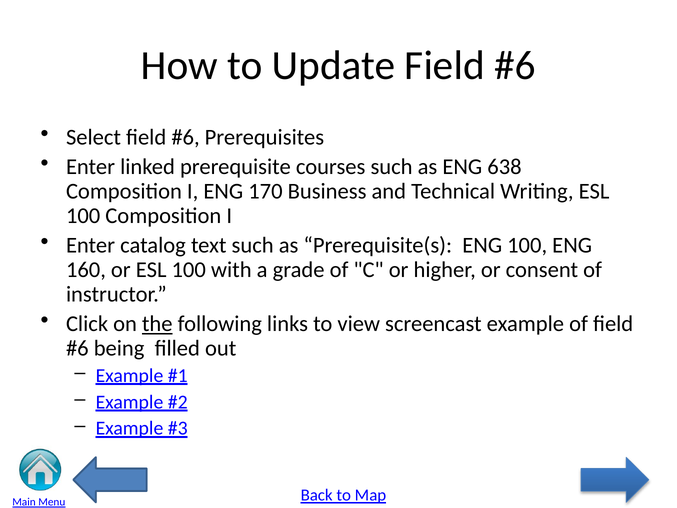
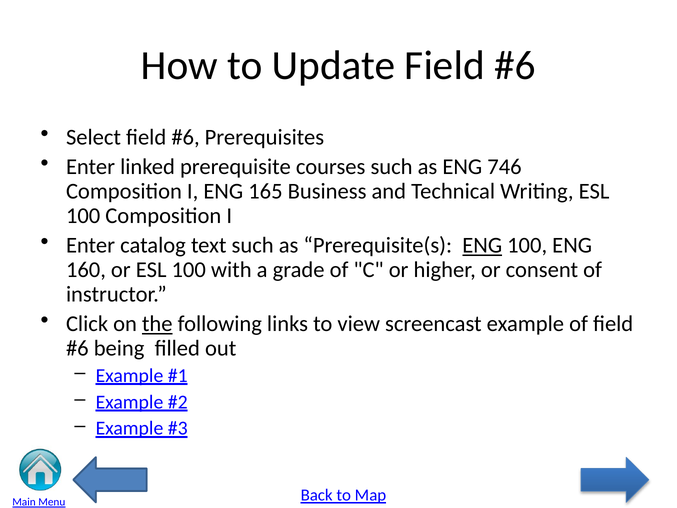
638: 638 -> 746 (504, 167)
170: 170 -> 165 (265, 191)
ENG underline: none -> present (482, 245)
